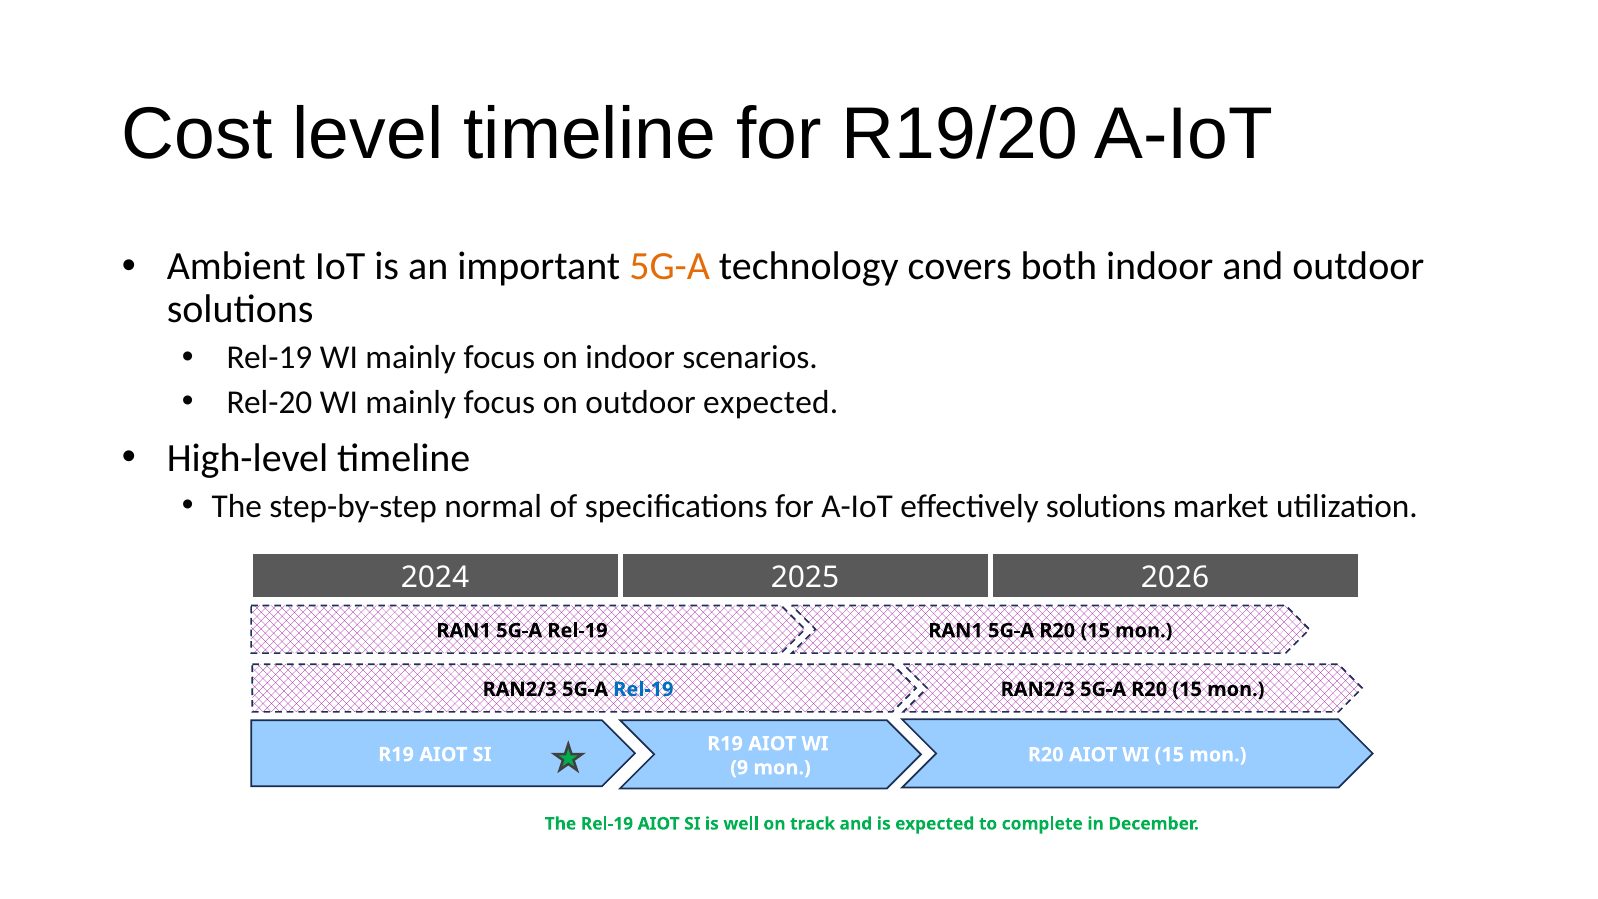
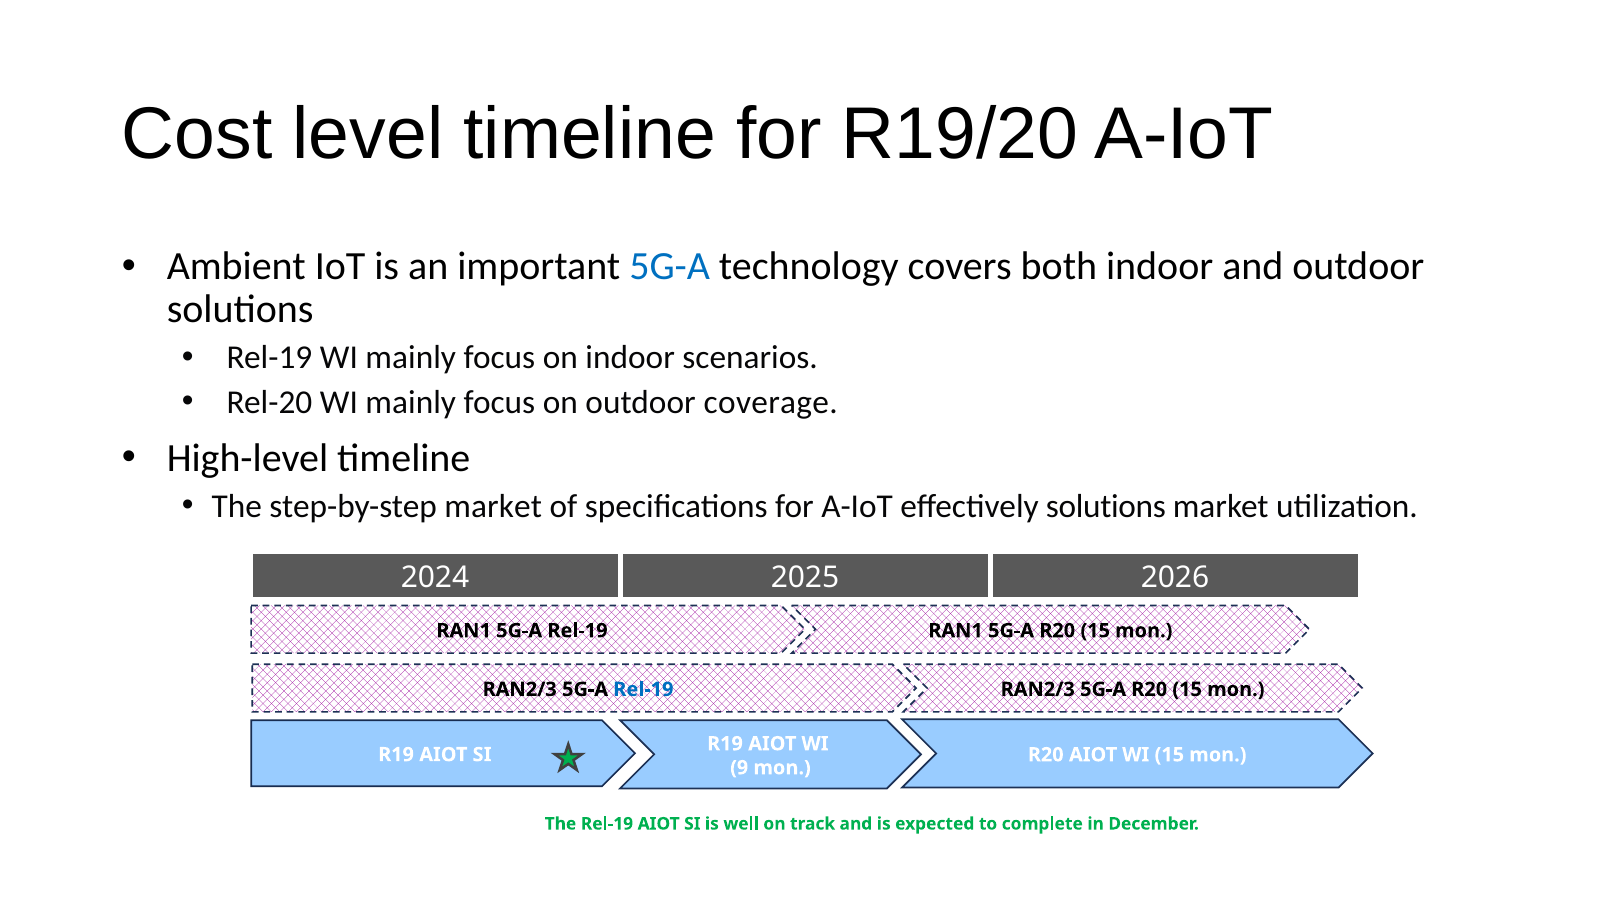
5G-A colour: orange -> blue (670, 267)
outdoor expected: expected -> coverage (771, 402)
step-by-step normal: normal -> market (493, 506)
